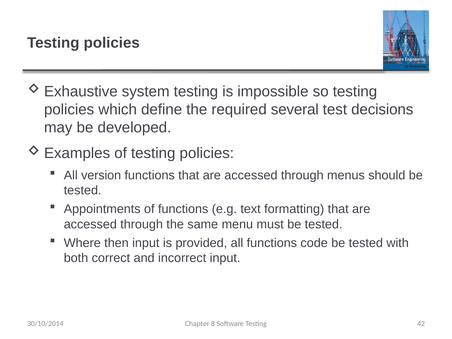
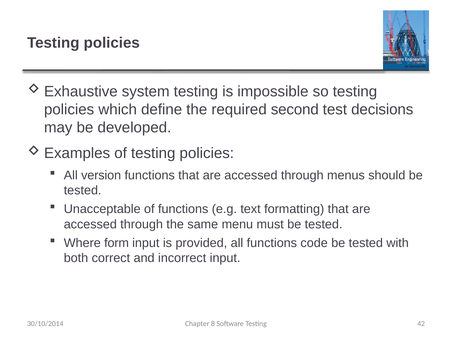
several: several -> second (295, 110)
Appointments: Appointments -> Unacceptable (102, 209)
then: then -> form (117, 243)
